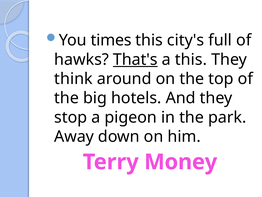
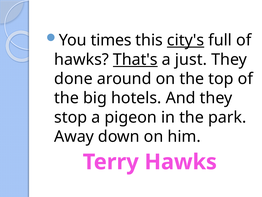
city's underline: none -> present (186, 40)
a this: this -> just (191, 59)
think: think -> done (73, 79)
Terry Money: Money -> Hawks (181, 162)
